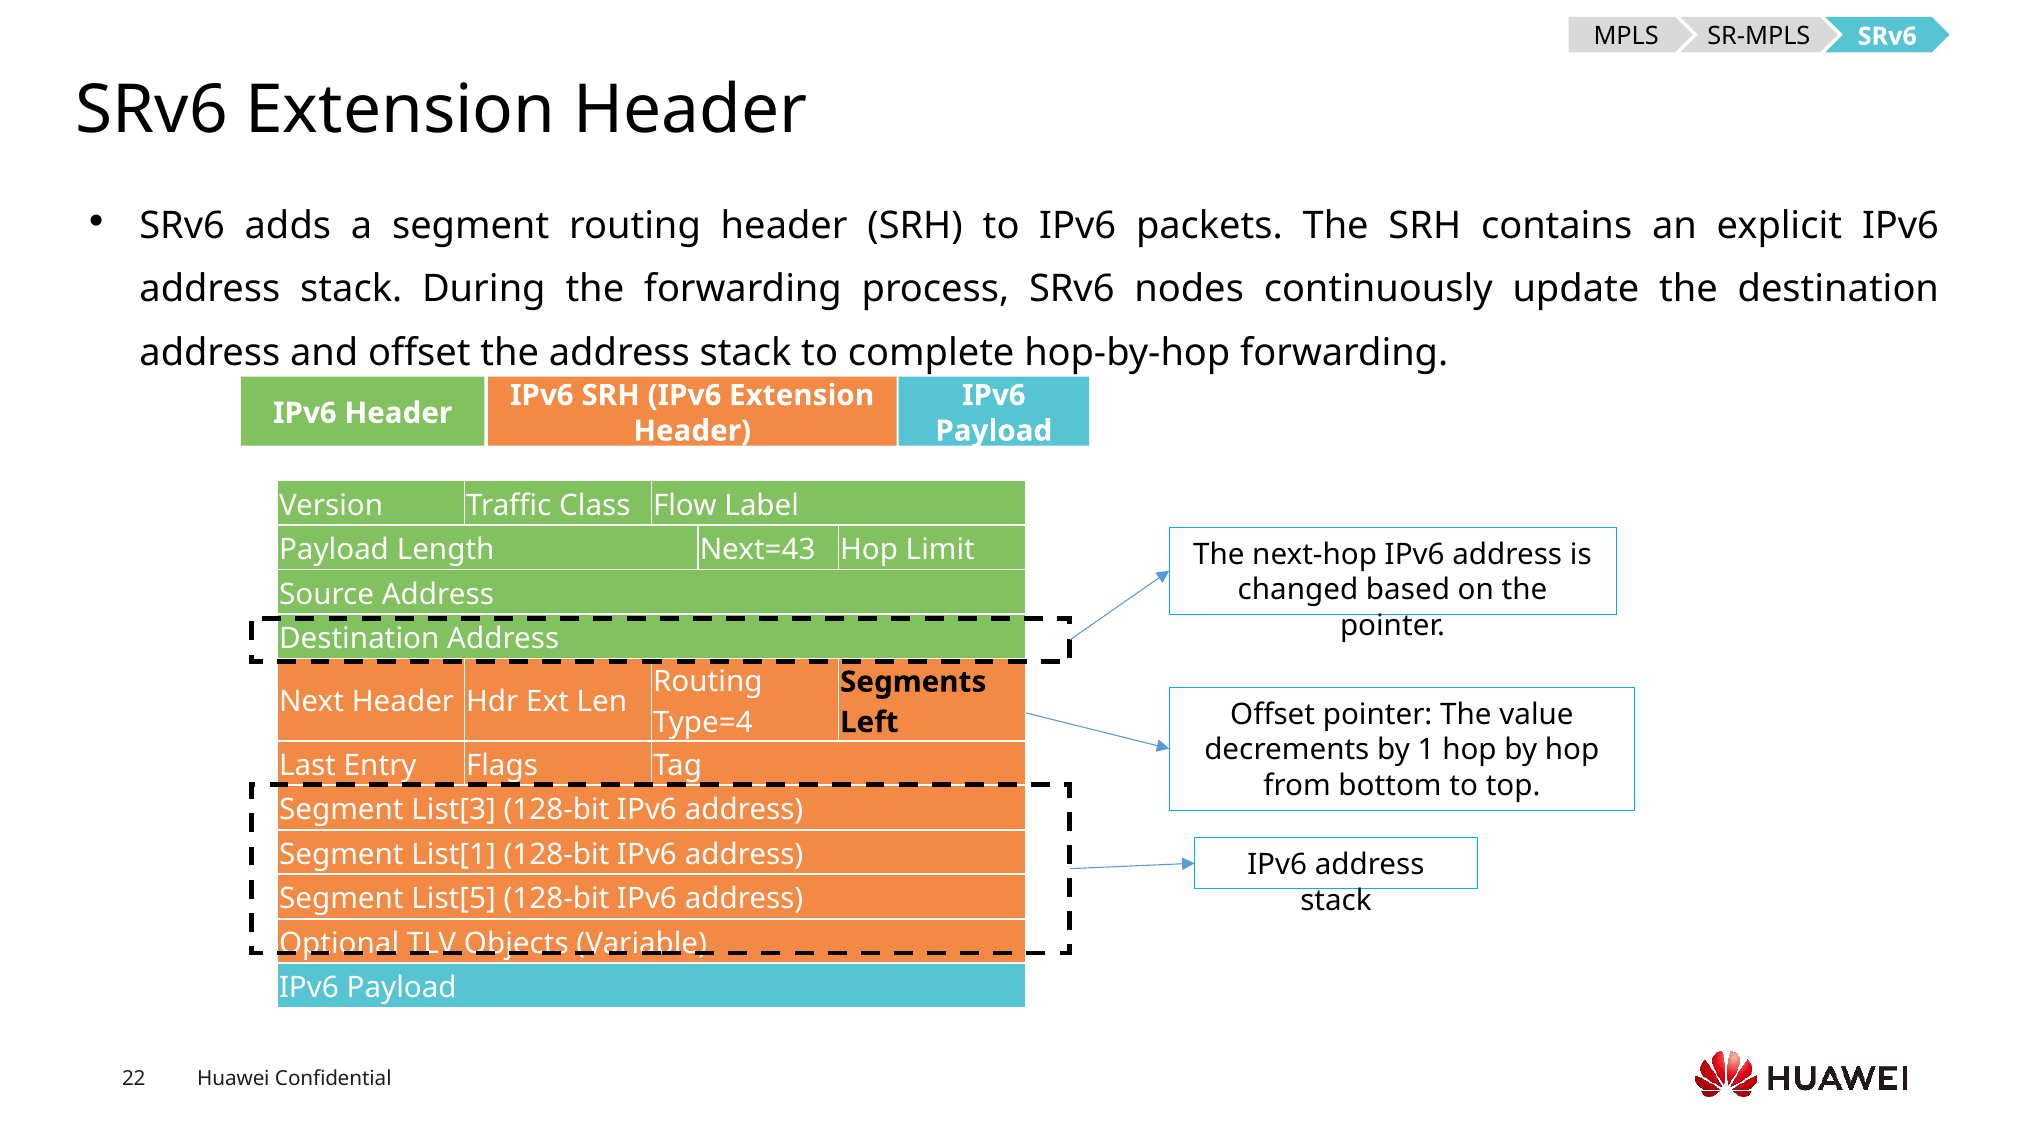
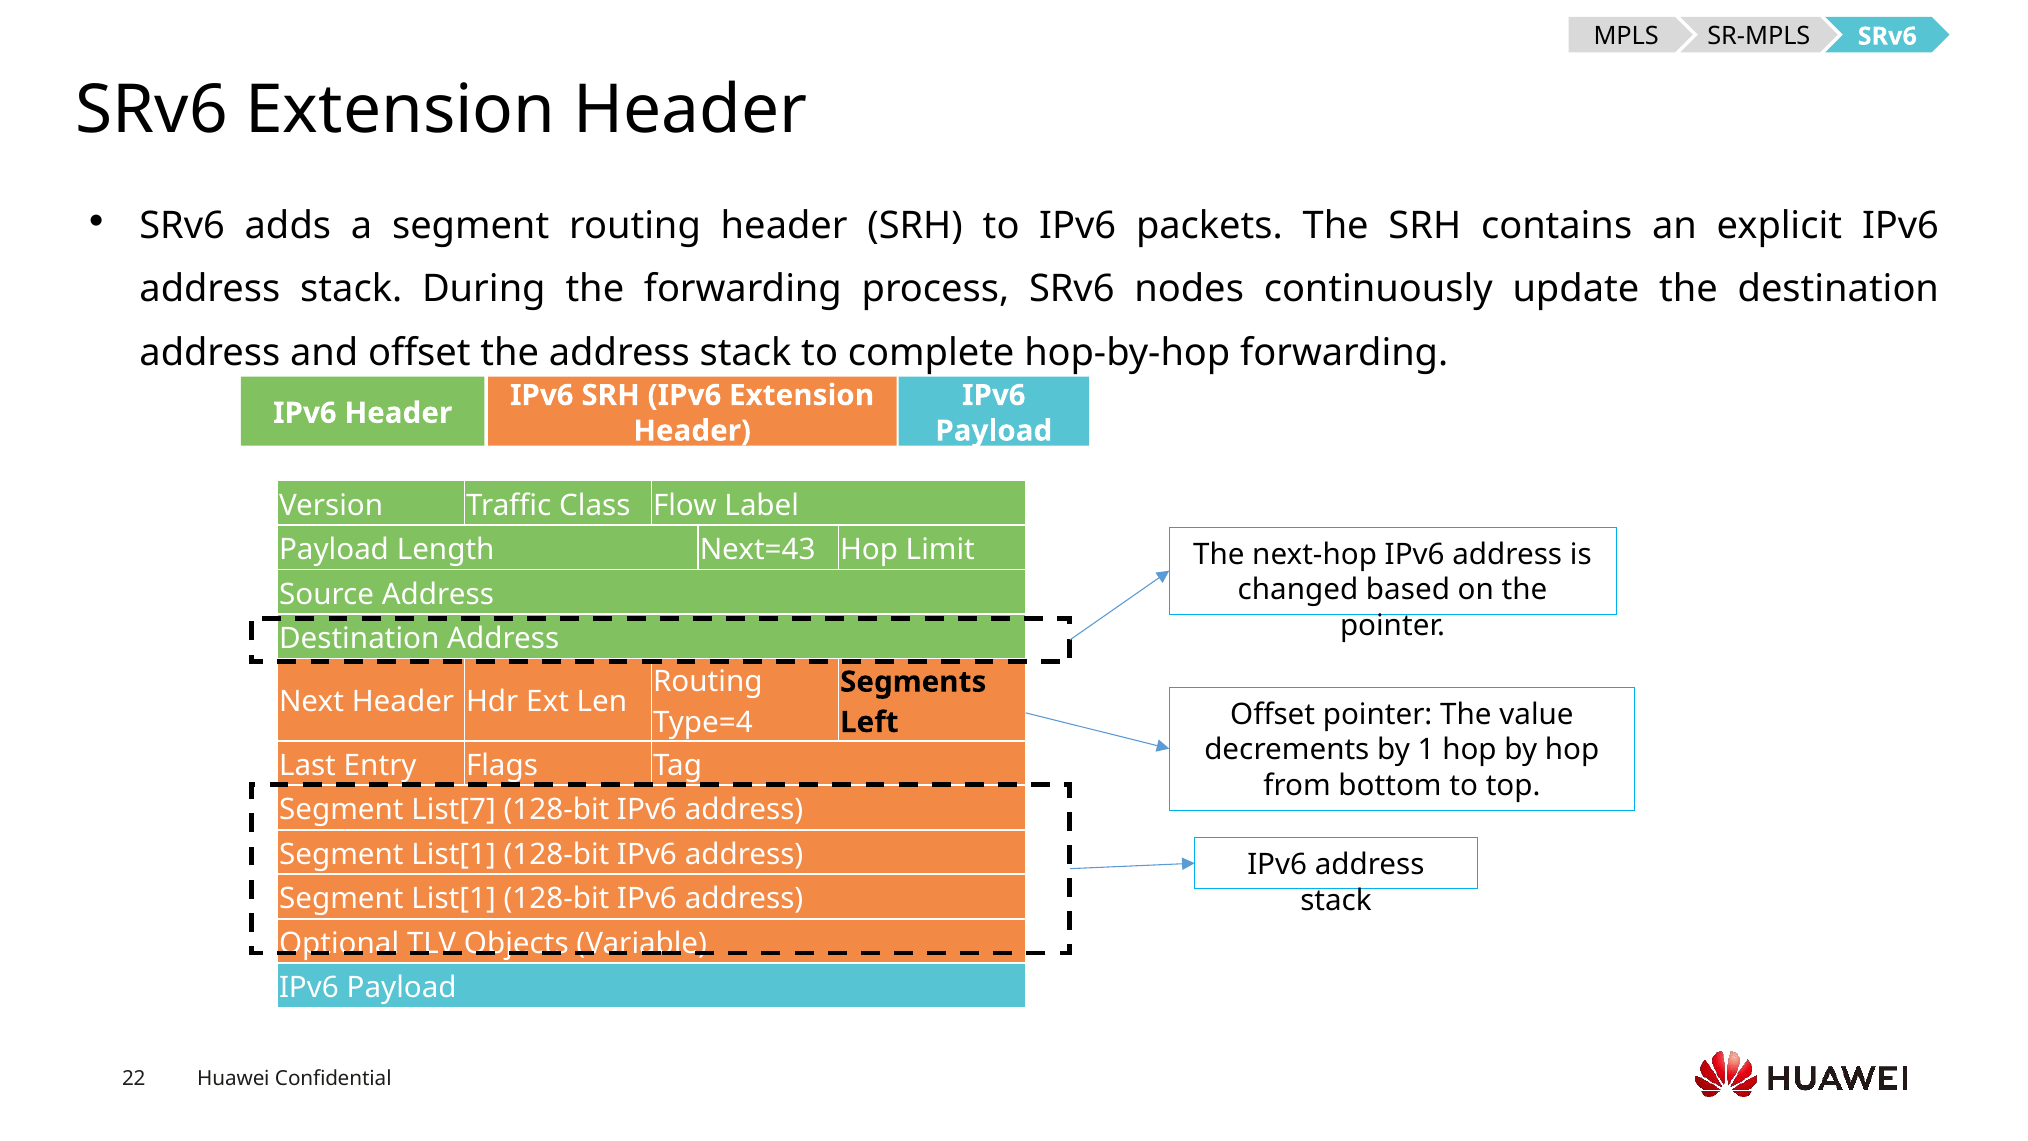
List[3: List[3 -> List[7 (454, 810)
List[5: List[5 -> List[1 (454, 899)
